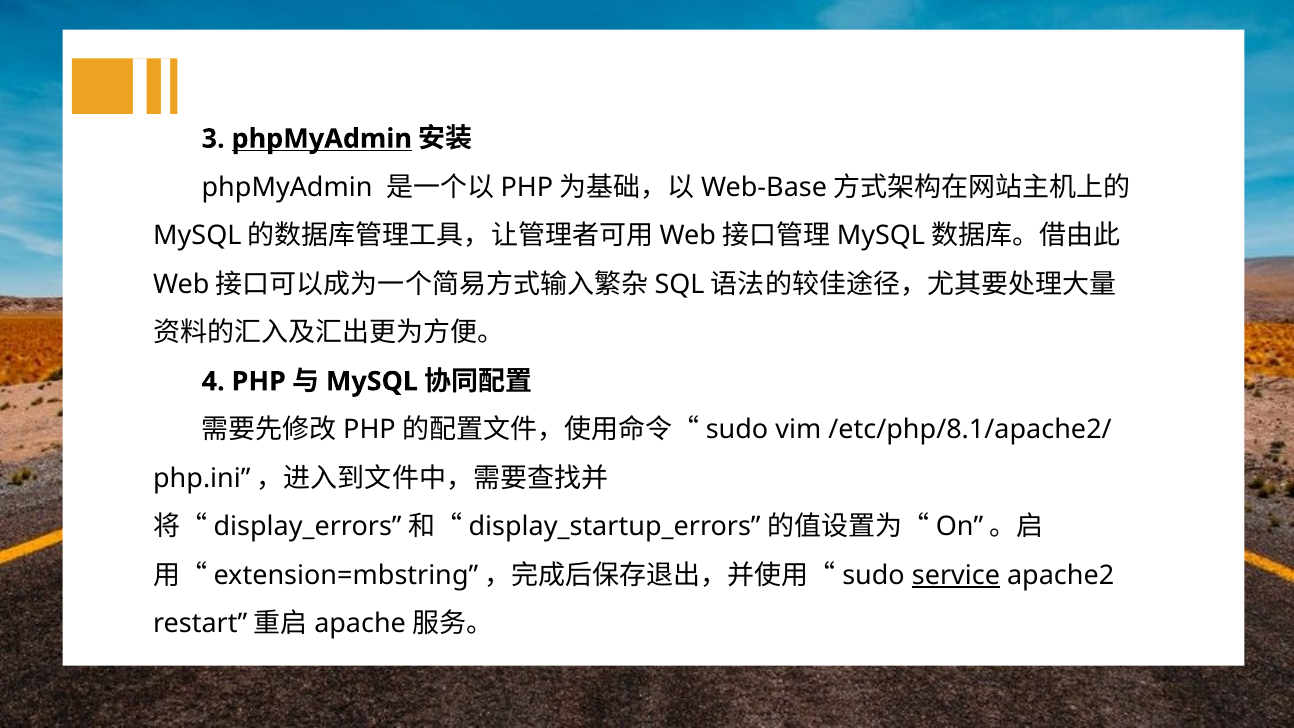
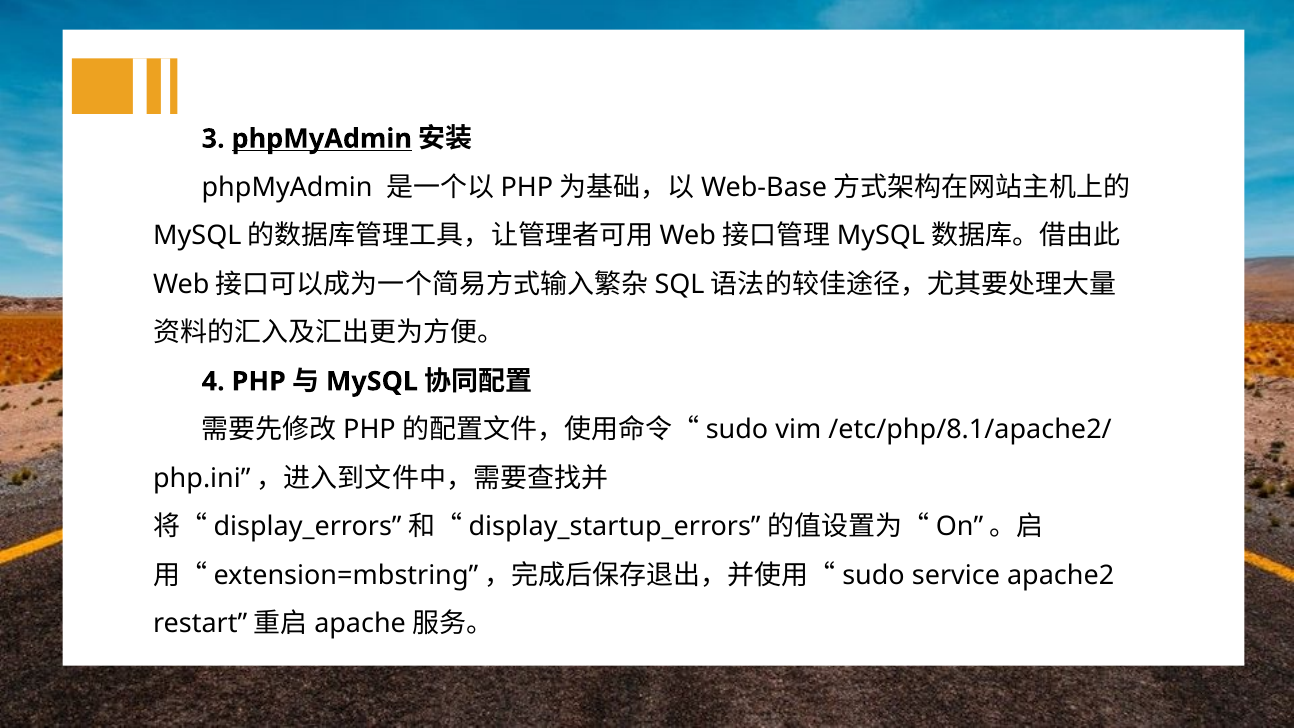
service underline: present -> none (956, 575)
